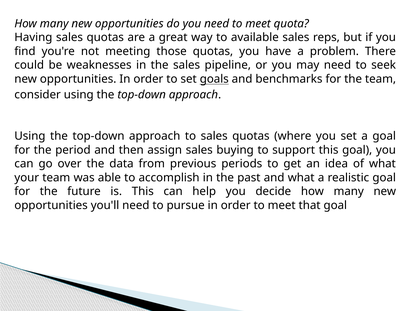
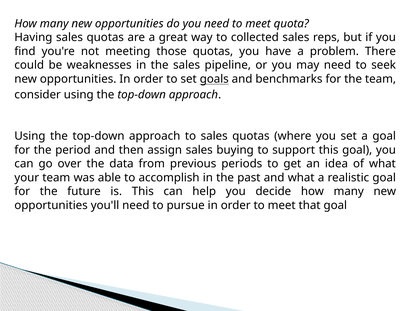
available: available -> collected (255, 37)
